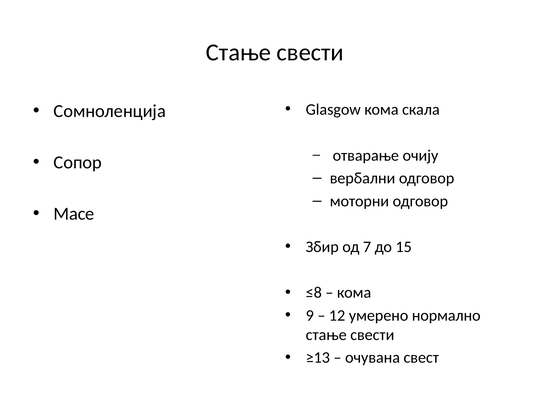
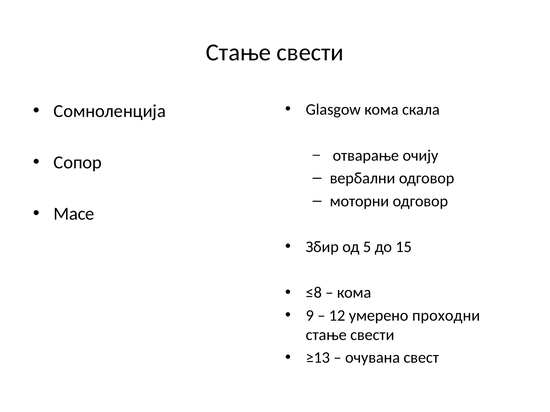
7: 7 -> 5 (367, 247)
нормално: нормално -> проходни (446, 316)
